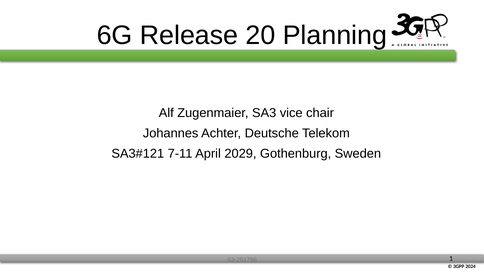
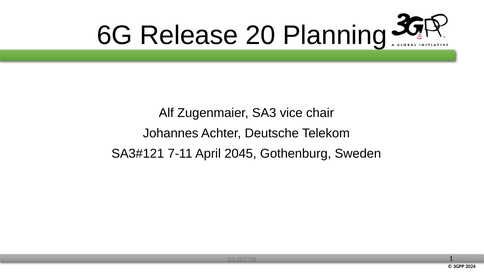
2029: 2029 -> 2045 (240, 154)
